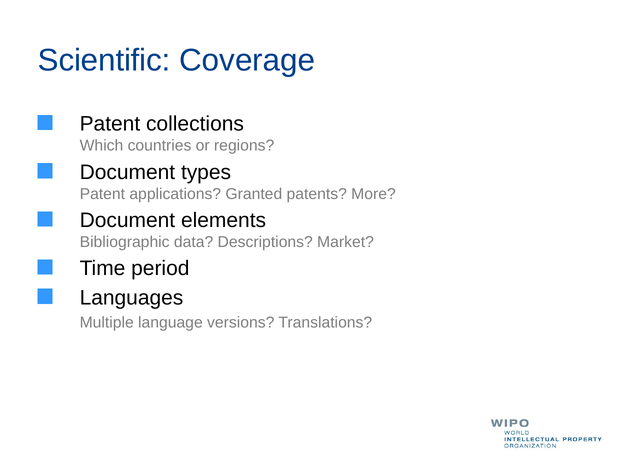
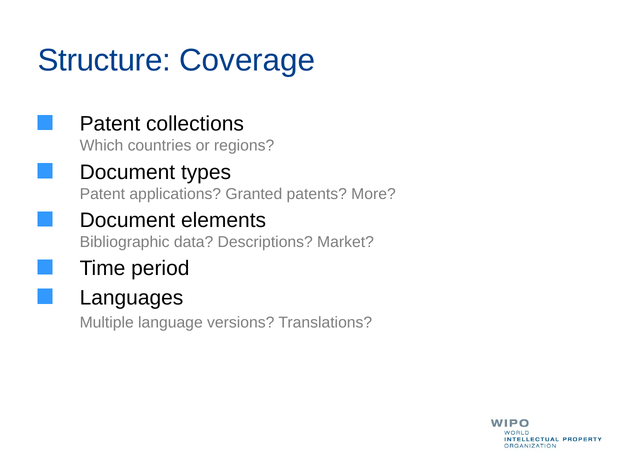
Scientific: Scientific -> Structure (104, 60)
